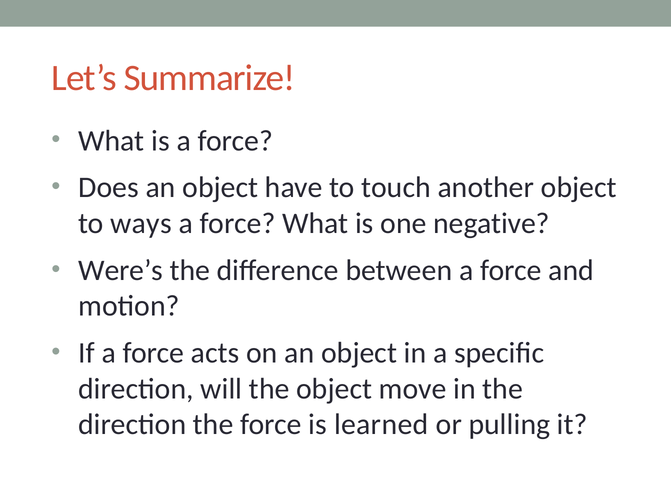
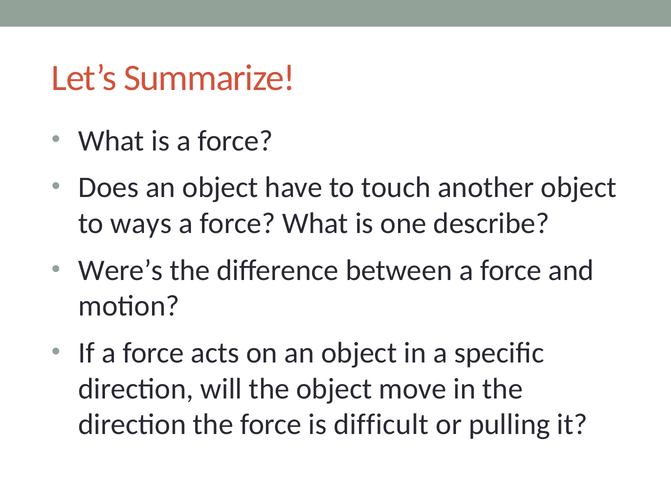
negative: negative -> describe (491, 224)
learned: learned -> difficult (381, 425)
